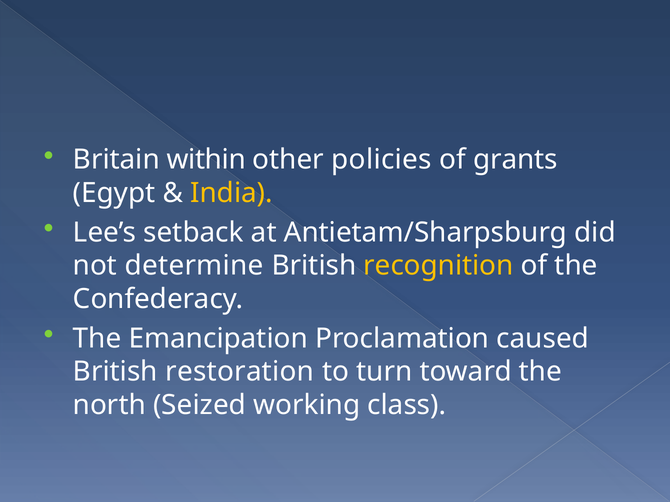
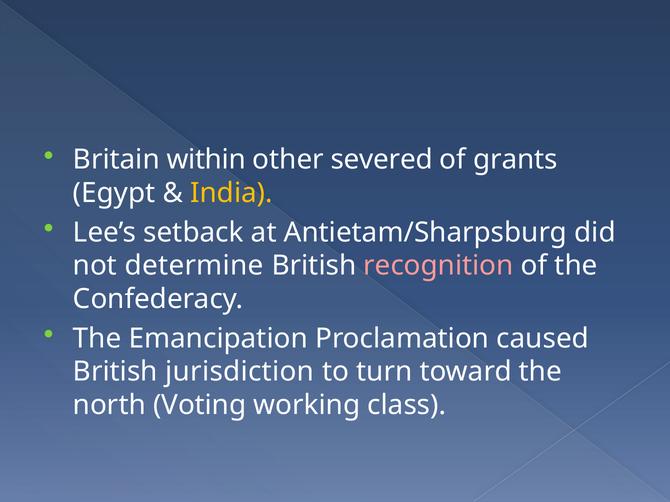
policies: policies -> severed (382, 160)
recognition colour: yellow -> pink (438, 266)
restoration: restoration -> jurisdiction (240, 372)
Seized: Seized -> Voting (200, 406)
